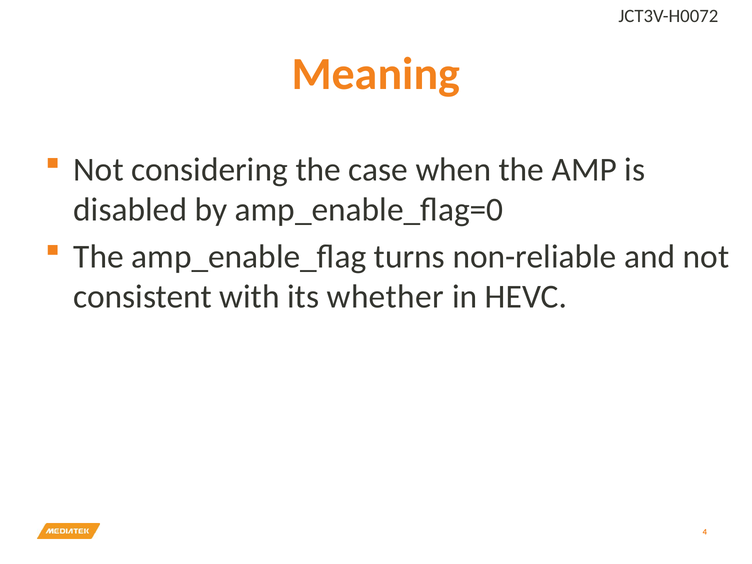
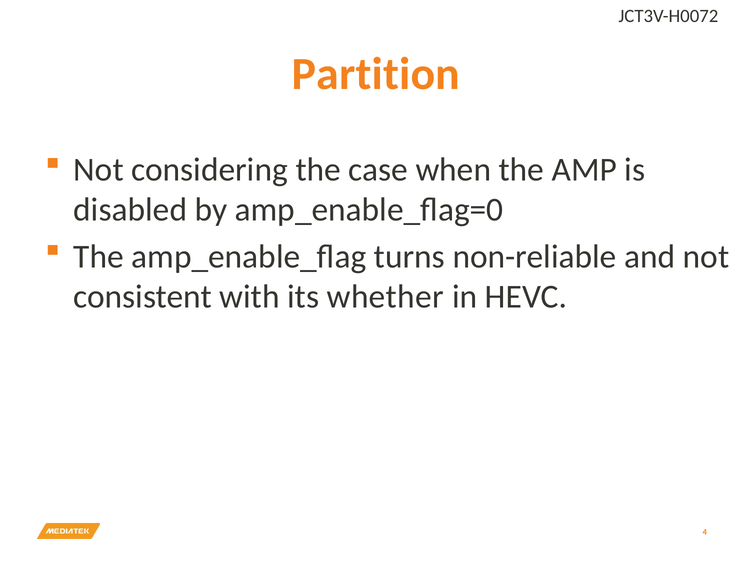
Meaning: Meaning -> Partition (376, 74)
